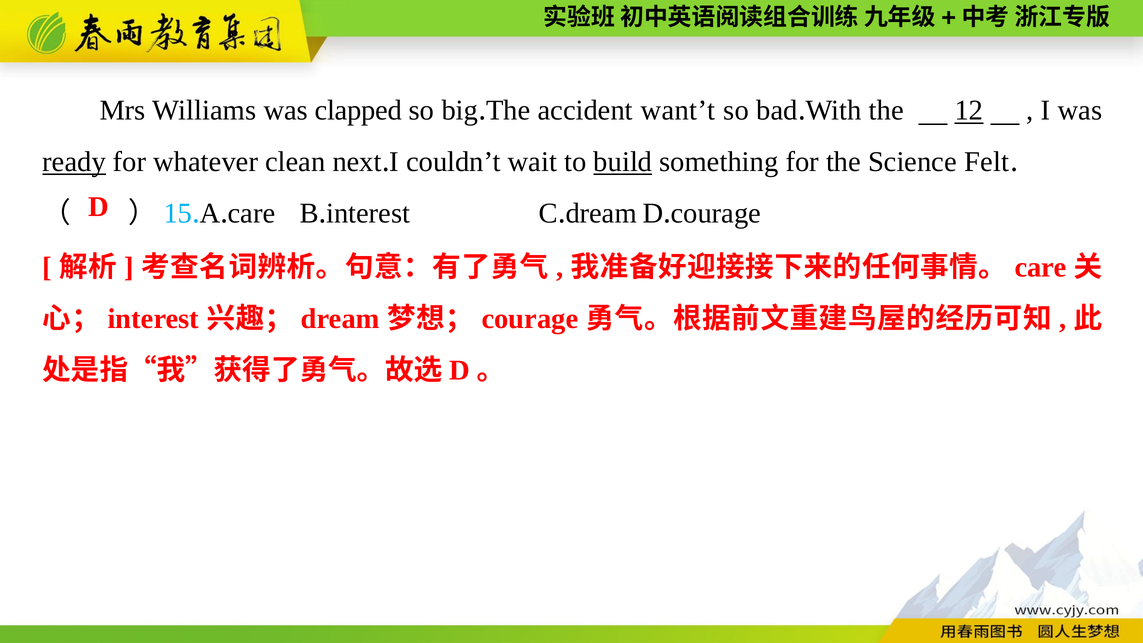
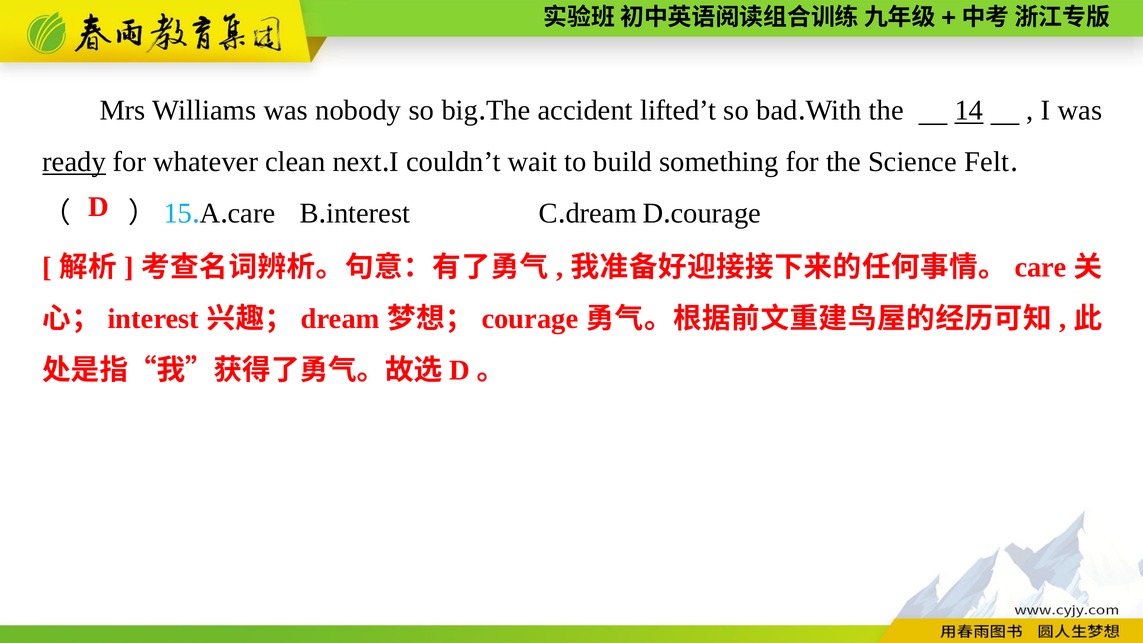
clapped: clapped -> nobody (358, 111)
want’t: want’t -> lifted’t (678, 111)
12: 12 -> 14 (969, 111)
build underline: present -> none (623, 162)
